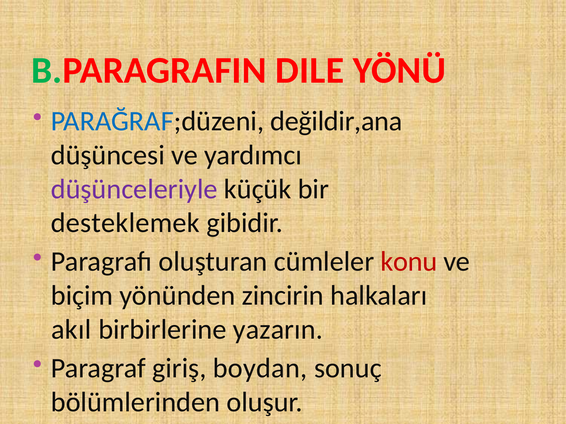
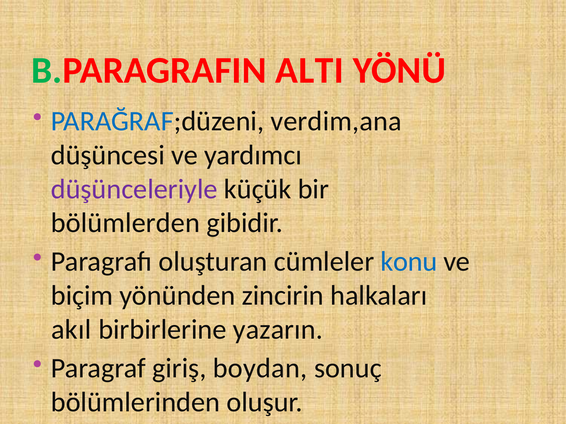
DILE: DILE -> ALTI (310, 71)
değildir,ana: değildir,ana -> verdim,ana (336, 121)
desteklemek: desteklemek -> bölümlerden (125, 223)
konu colour: red -> blue (409, 262)
